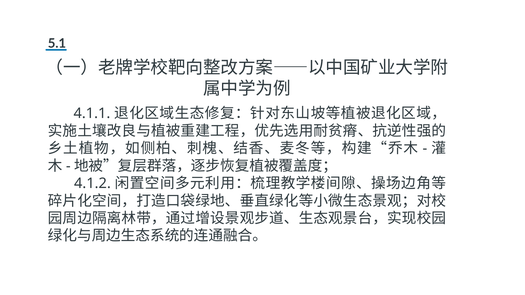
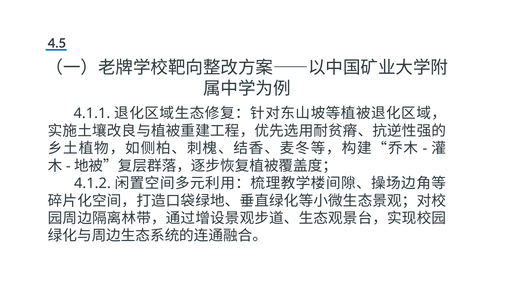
5.1: 5.1 -> 4.5 (57, 44)
